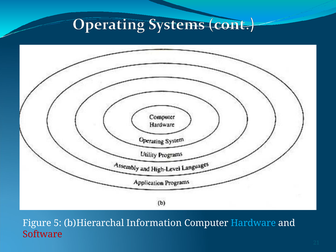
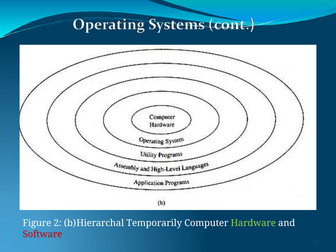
5: 5 -> 2 (58, 223)
Information: Information -> Temporarily (154, 223)
Hardware colour: light blue -> light green (253, 223)
